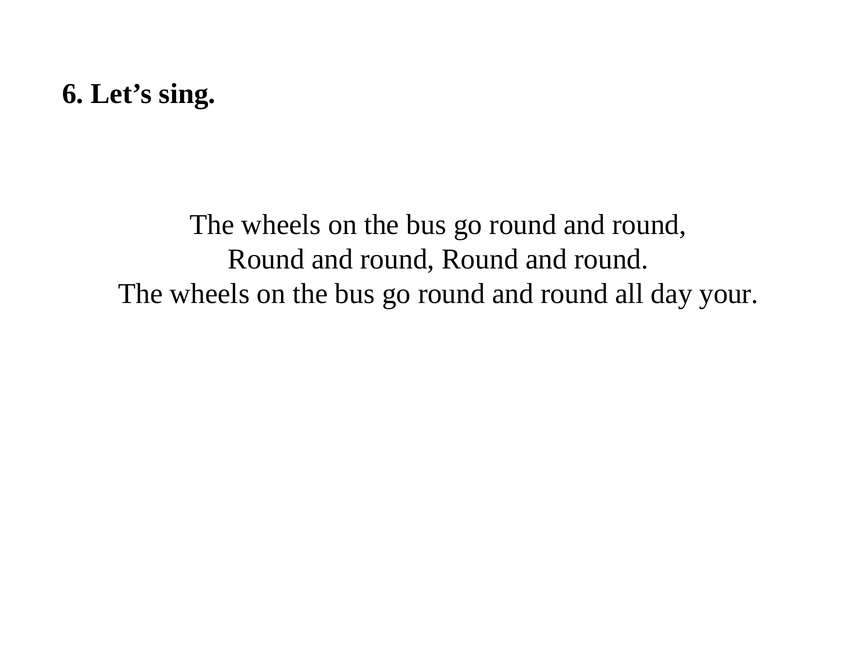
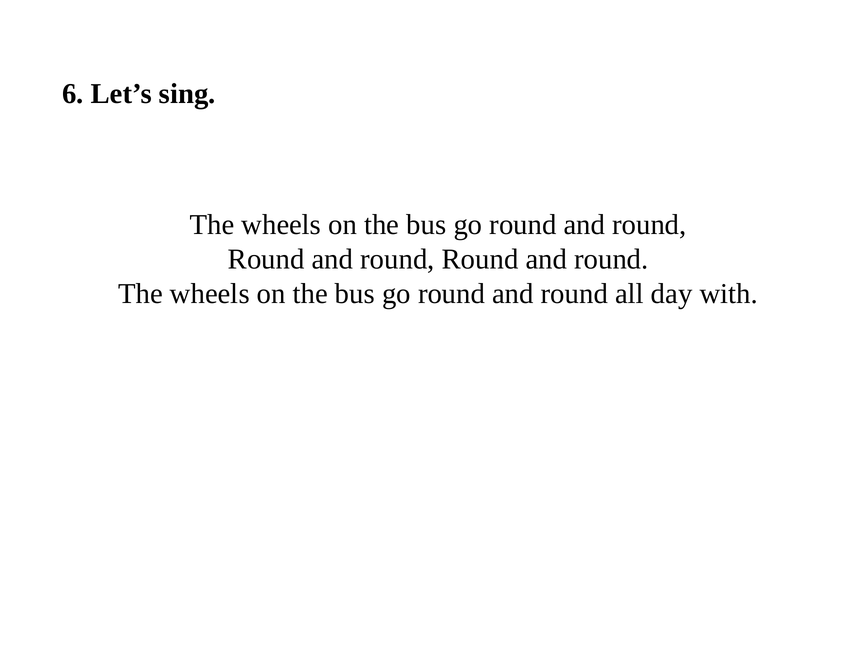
your: your -> with (729, 294)
